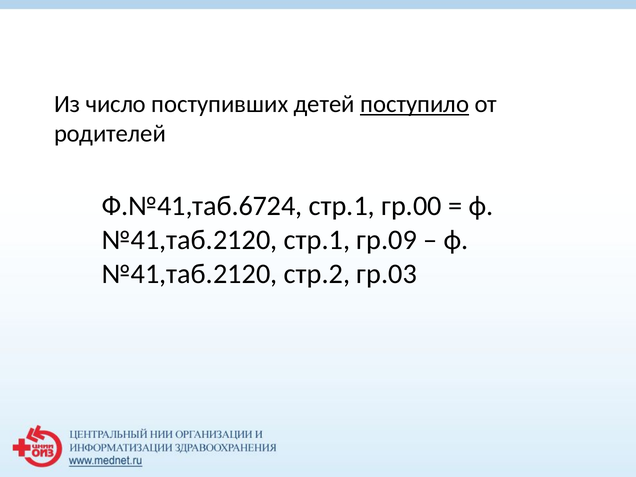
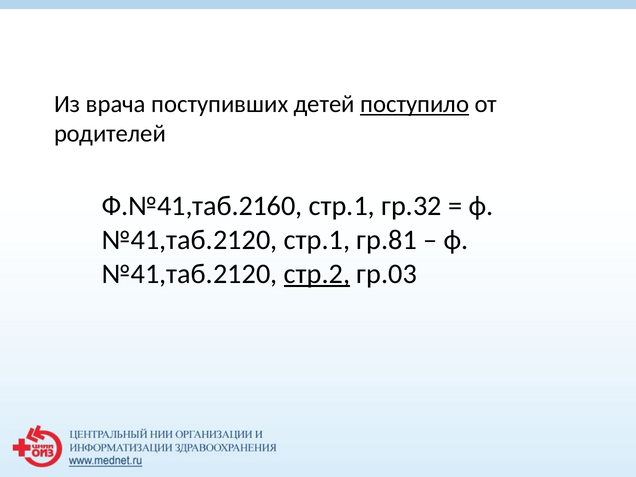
число: число -> врача (116, 104)
Ф.№41,таб.6724: Ф.№41,таб.6724 -> Ф.№41,таб.2160 (202, 206)
гр.00: гр.00 -> гр.32 (411, 206)
гр.09: гр.09 -> гр.81 (387, 240)
стр.2 underline: none -> present (317, 274)
